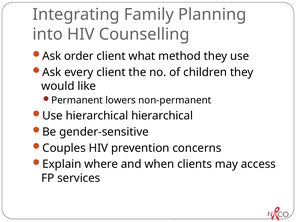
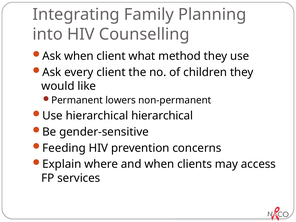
Ask order: order -> when (79, 56)
Couples: Couples -> Feeding (64, 148)
